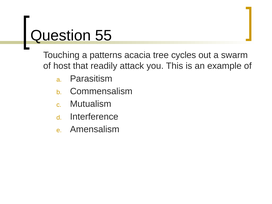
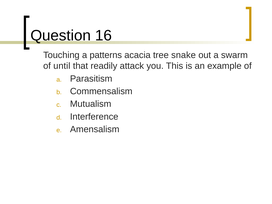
55: 55 -> 16 (103, 36)
cycles: cycles -> snake (184, 55)
host: host -> until (62, 66)
